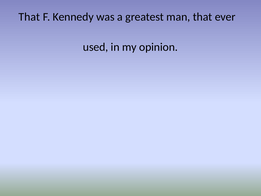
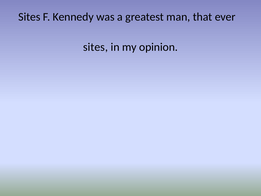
That: That -> Sites (29, 17)
used: used -> sites (96, 47)
